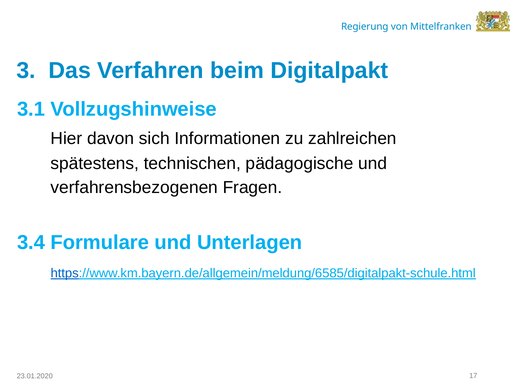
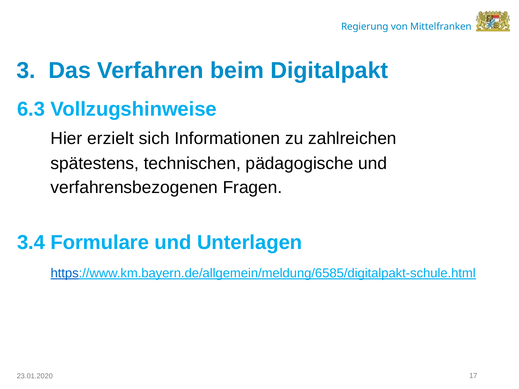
3.1: 3.1 -> 6.3 (31, 109)
davon: davon -> erzielt (111, 139)
